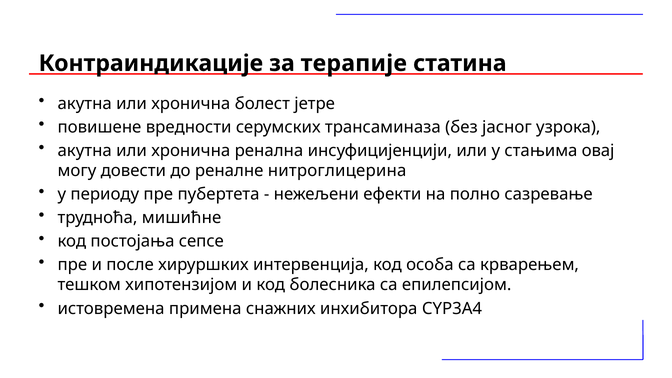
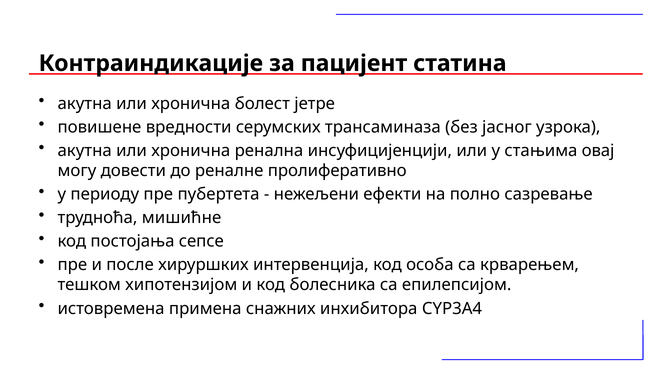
терапије: терапије -> пацијент (354, 63)
нитроглицерина: нитроглицерина -> пролиферативно (337, 171)
